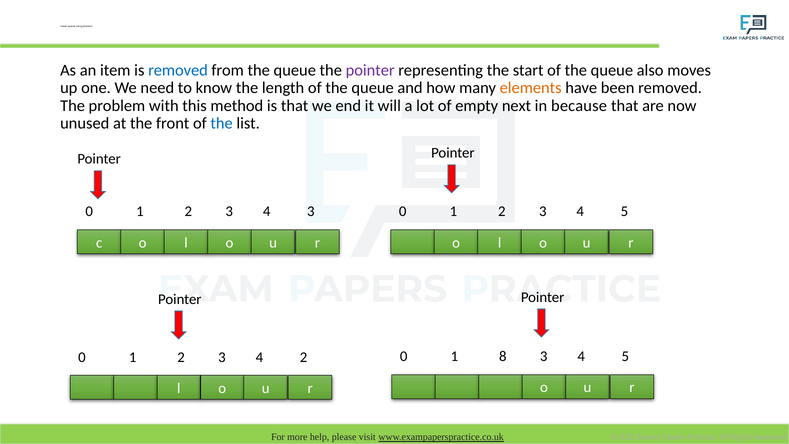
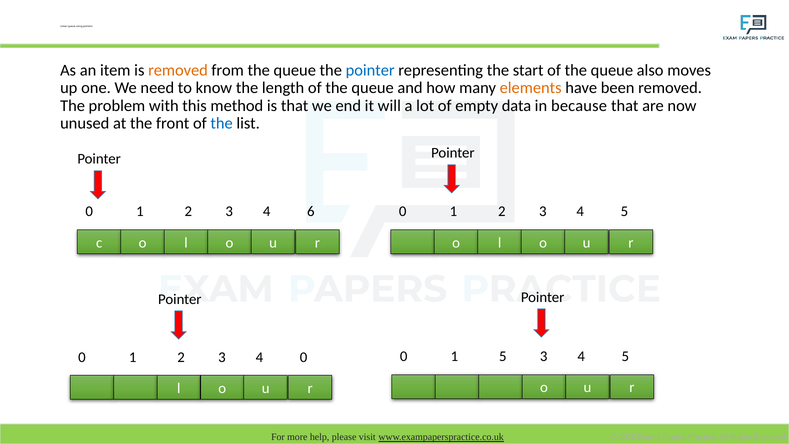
removed colour: blue -> orange (178, 70)
pointer colour: purple -> blue (370, 70)
next: next -> data (517, 106)
4 3: 3 -> 6 (311, 212)
1 8: 8 -> 5 (503, 356)
4 2: 2 -> 0 (304, 357)
